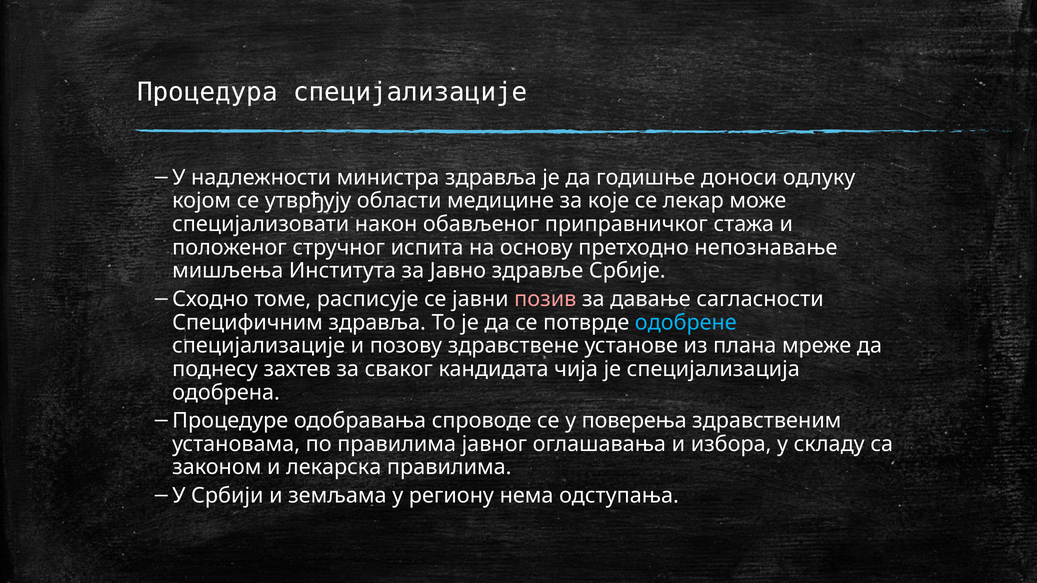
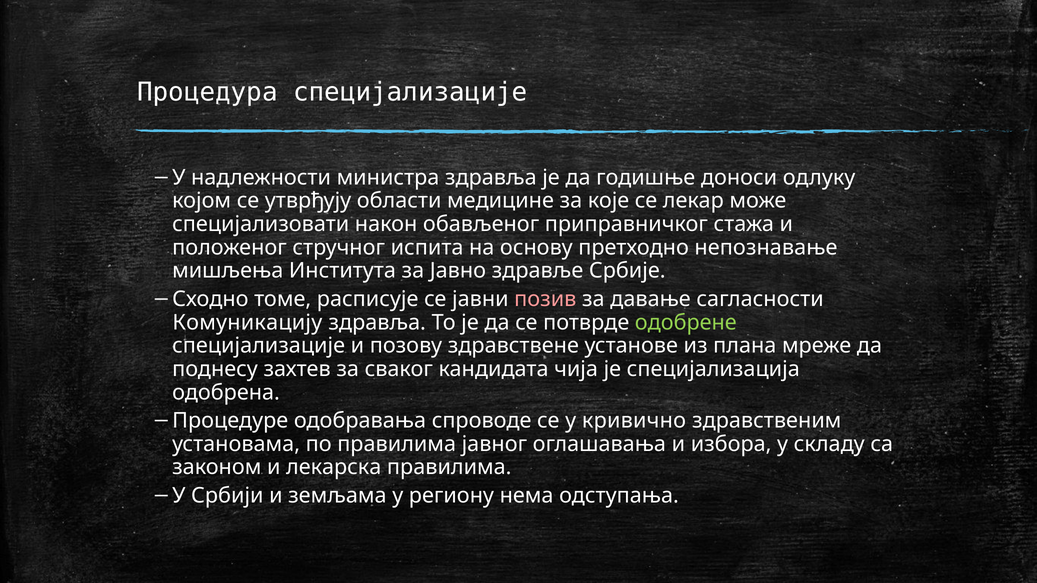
Специфичним: Специфичним -> Комуникацију (247, 323)
одобрене colour: light blue -> light green (686, 323)
поверења: поверења -> кривично (634, 421)
